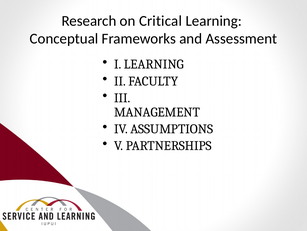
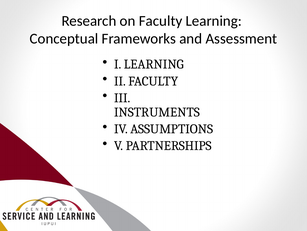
on Critical: Critical -> Faculty (161, 21)
MANAGEMENT: MANAGEMENT -> INSTRUMENTS (157, 112)
